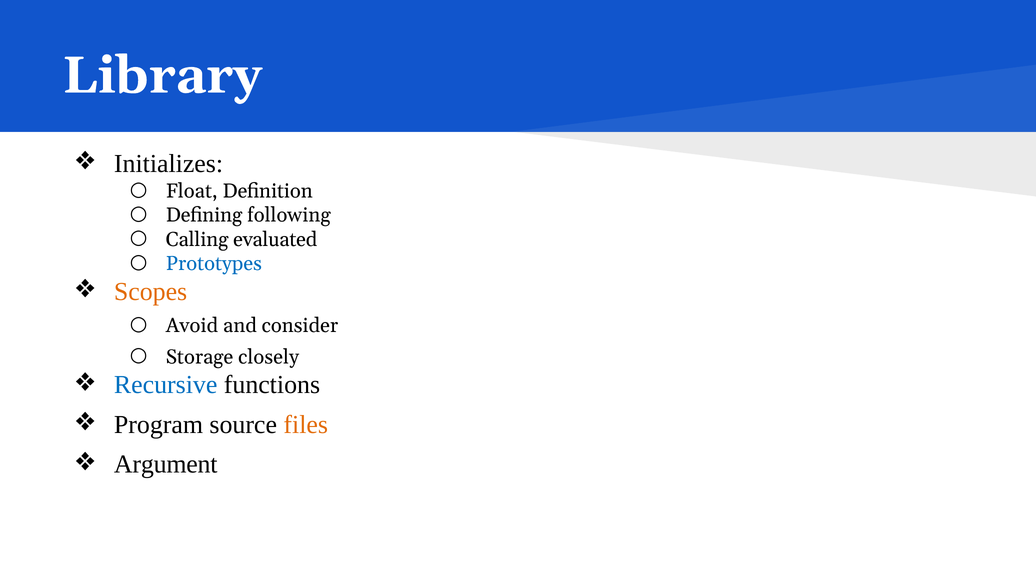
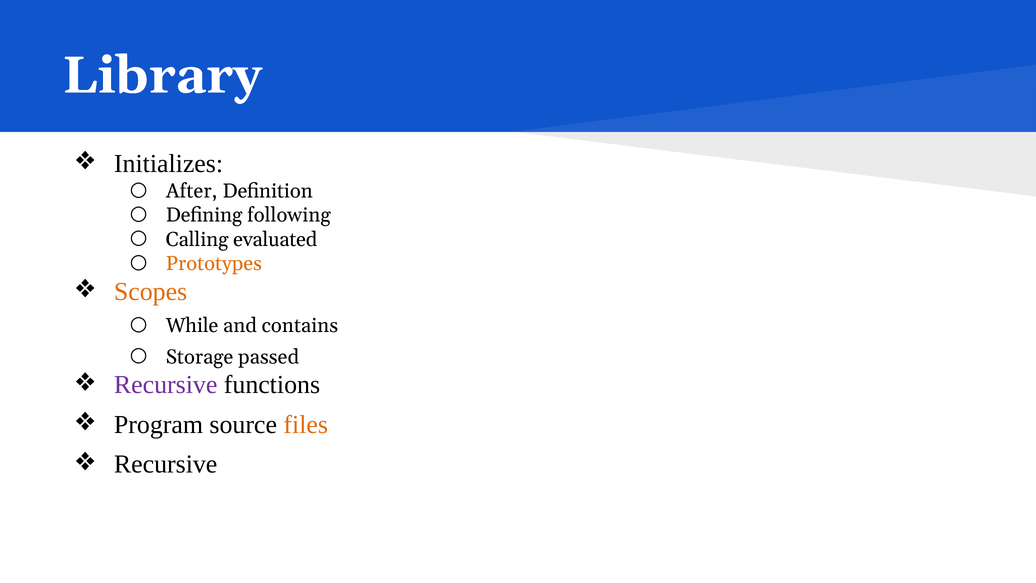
Float: Float -> After (192, 191)
Prototypes colour: blue -> orange (214, 263)
Avoid: Avoid -> While (192, 326)
consider: consider -> contains (300, 326)
closely: closely -> passed (269, 357)
Recursive colour: blue -> purple (166, 385)
Argument: Argument -> Recursive (166, 464)
